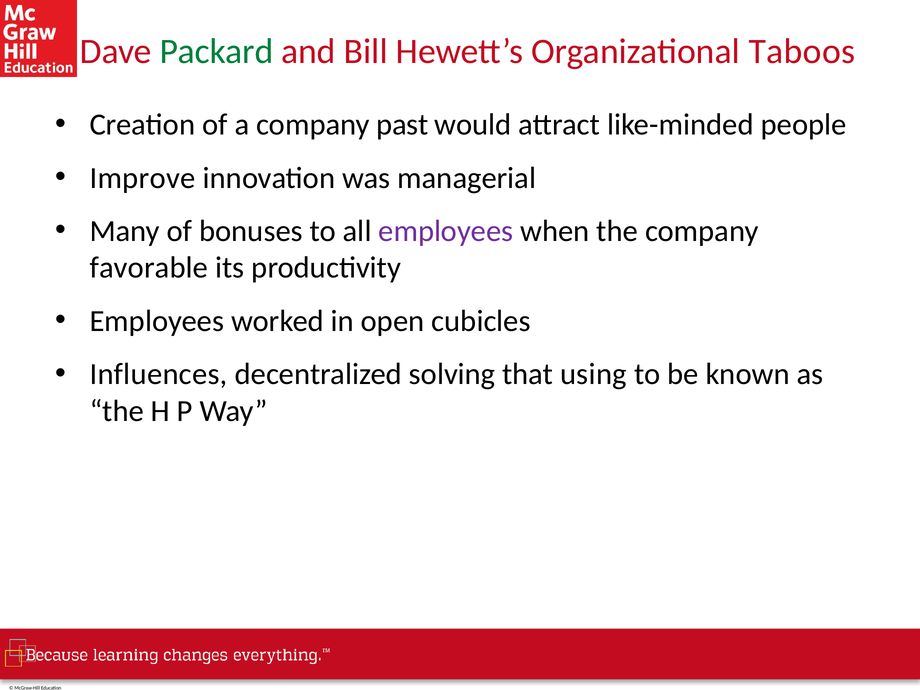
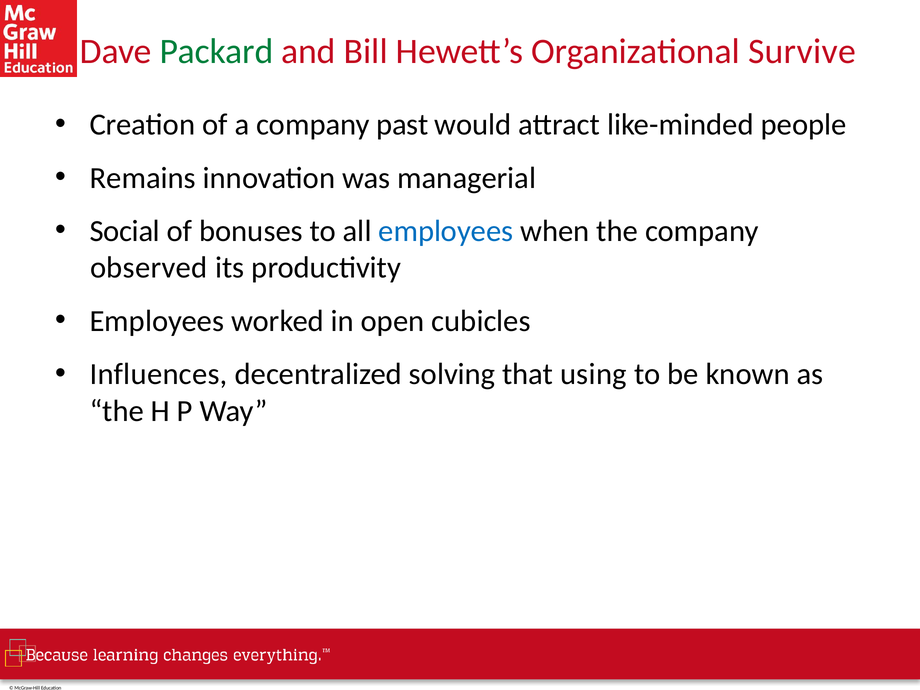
Taboos: Taboos -> Survive (802, 52)
Improve: Improve -> Remains (143, 178)
Many: Many -> Social (125, 231)
employees colour: purple -> blue (446, 231)
favorable: favorable -> observed (149, 268)
